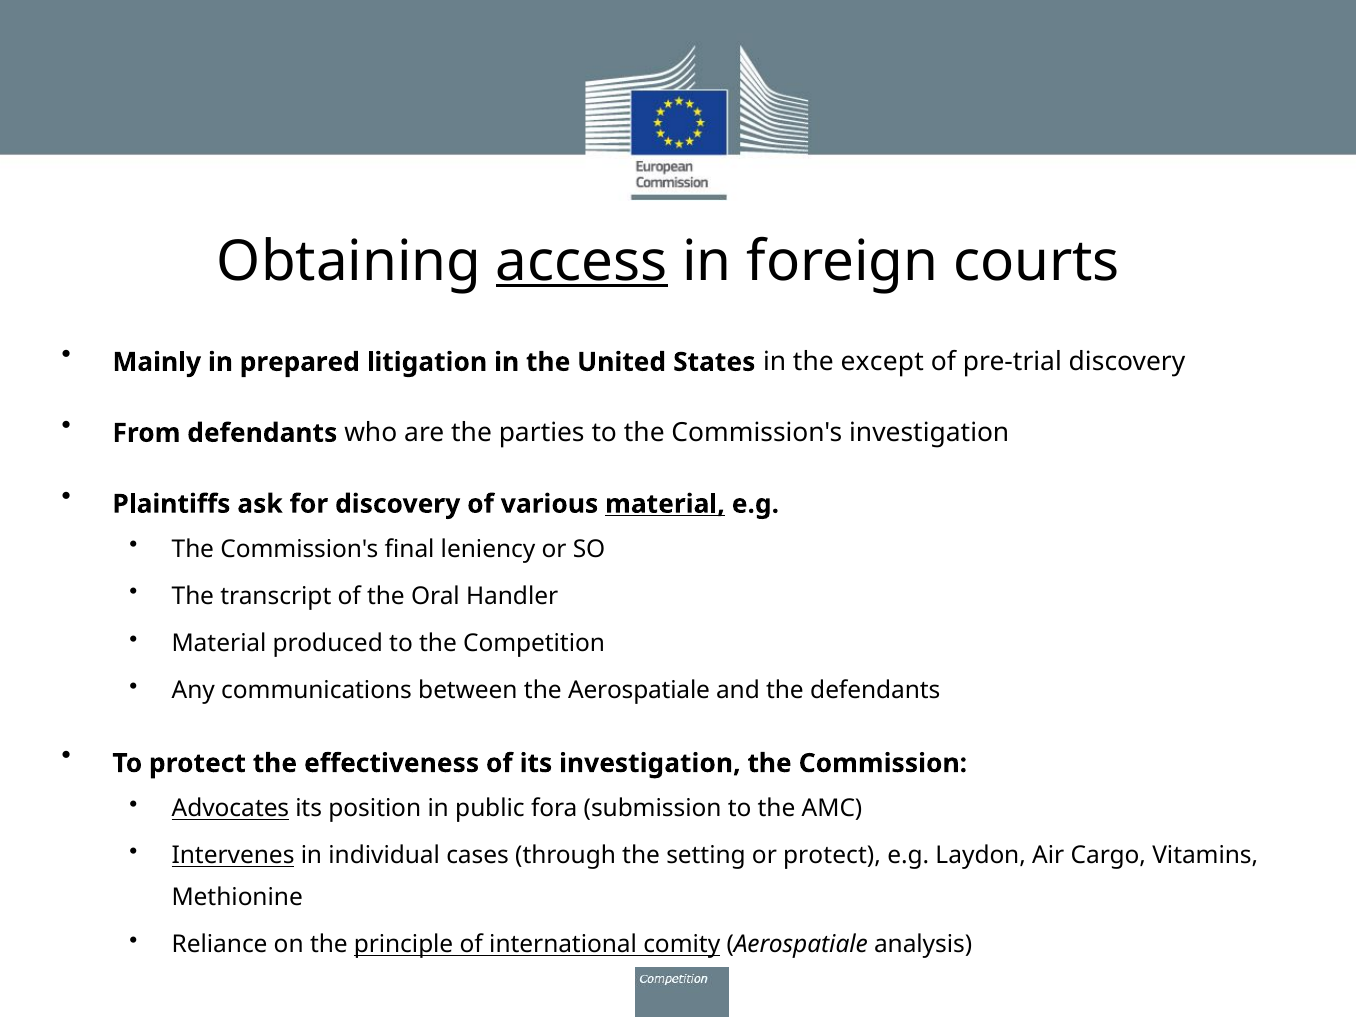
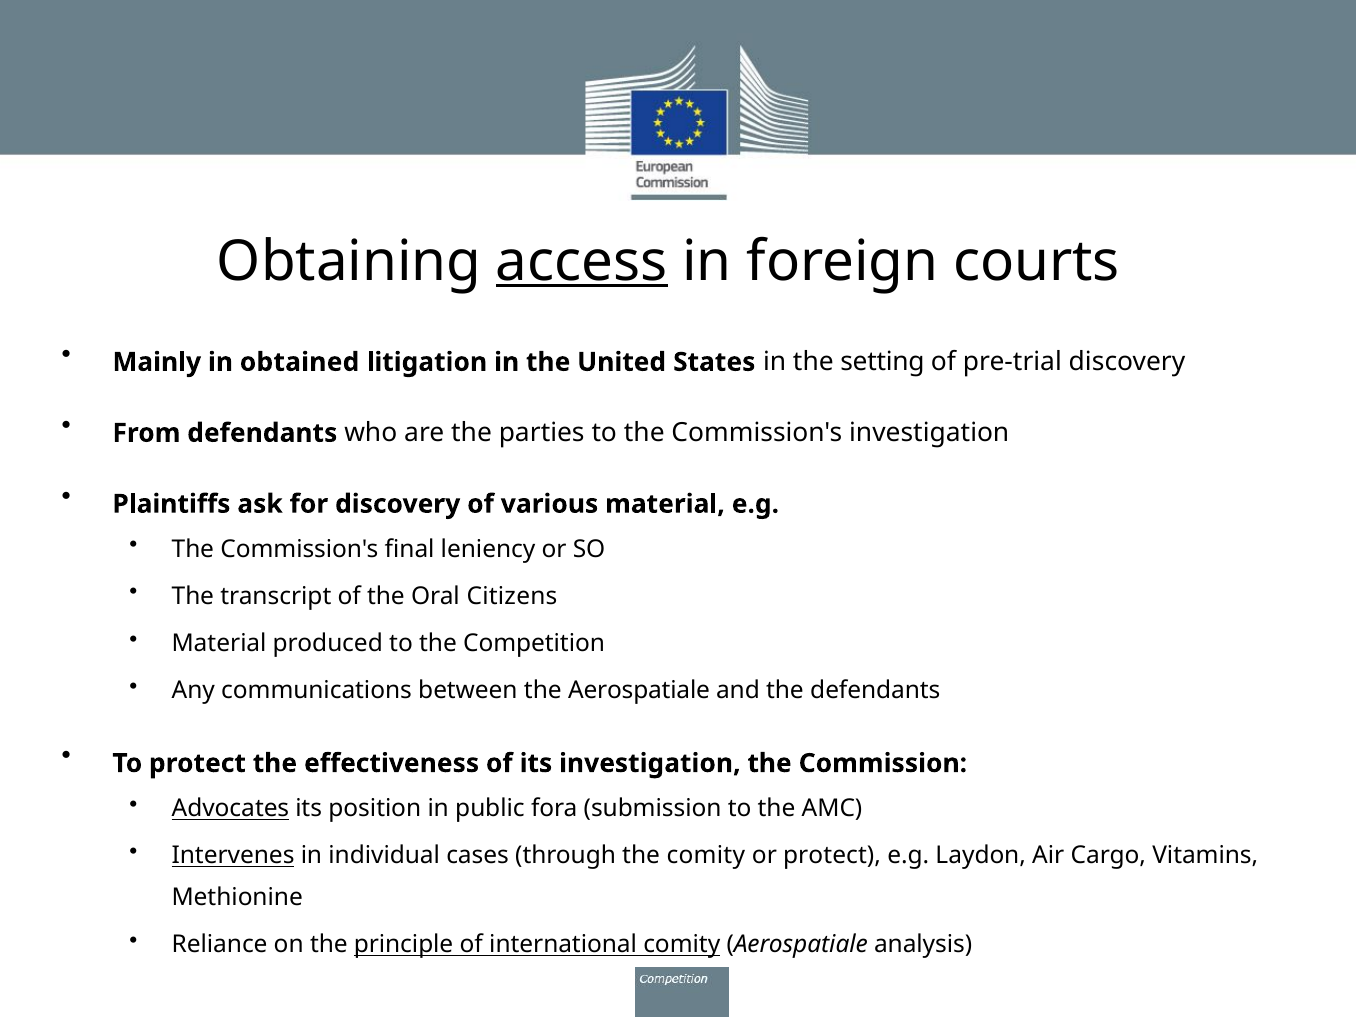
prepared: prepared -> obtained (300, 362)
except: except -> setting (882, 362)
material underline: present -> none (665, 504)
Handler: Handler -> Citizens (512, 596)
the setting: setting -> comity (706, 855)
